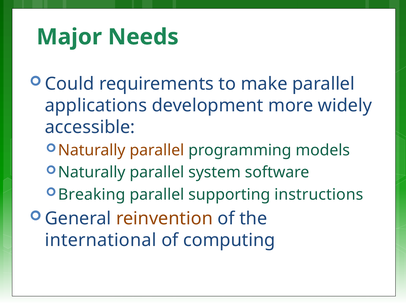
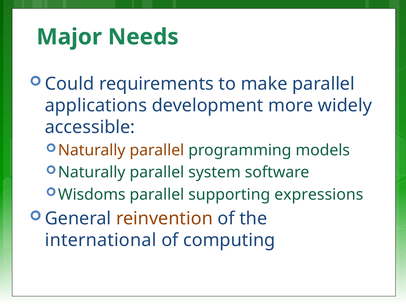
Breaking: Breaking -> Wisdoms (92, 195)
instructions: instructions -> expressions (319, 195)
